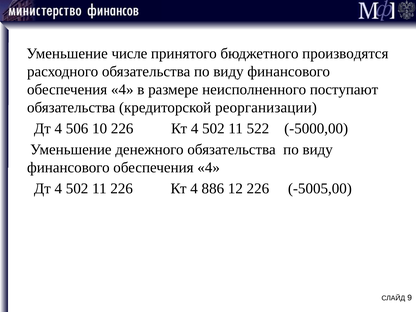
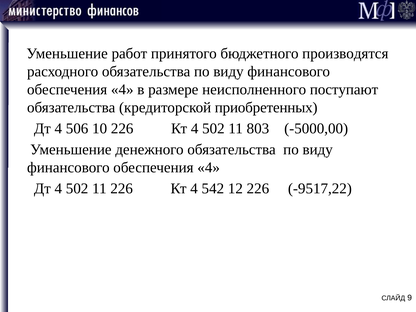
числе: числе -> работ (129, 53)
реорганизации: реорганизации -> приобретенных (266, 107)
522: 522 -> 803 (258, 129)
886: 886 -> 542 (213, 189)
-5005,00: -5005,00 -> -9517,22 (320, 189)
